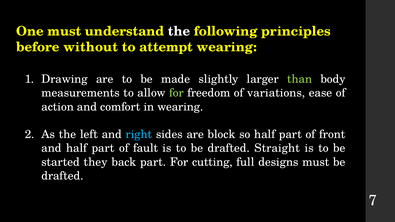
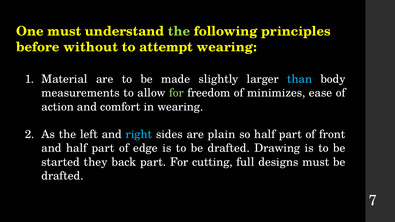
the colour: white -> light green (179, 31)
Drawing: Drawing -> Material (65, 79)
than colour: light green -> light blue (300, 79)
variations: variations -> minimizes (276, 93)
block: block -> plain (221, 134)
fault: fault -> edge (145, 148)
Straight: Straight -> Drawing (277, 148)
